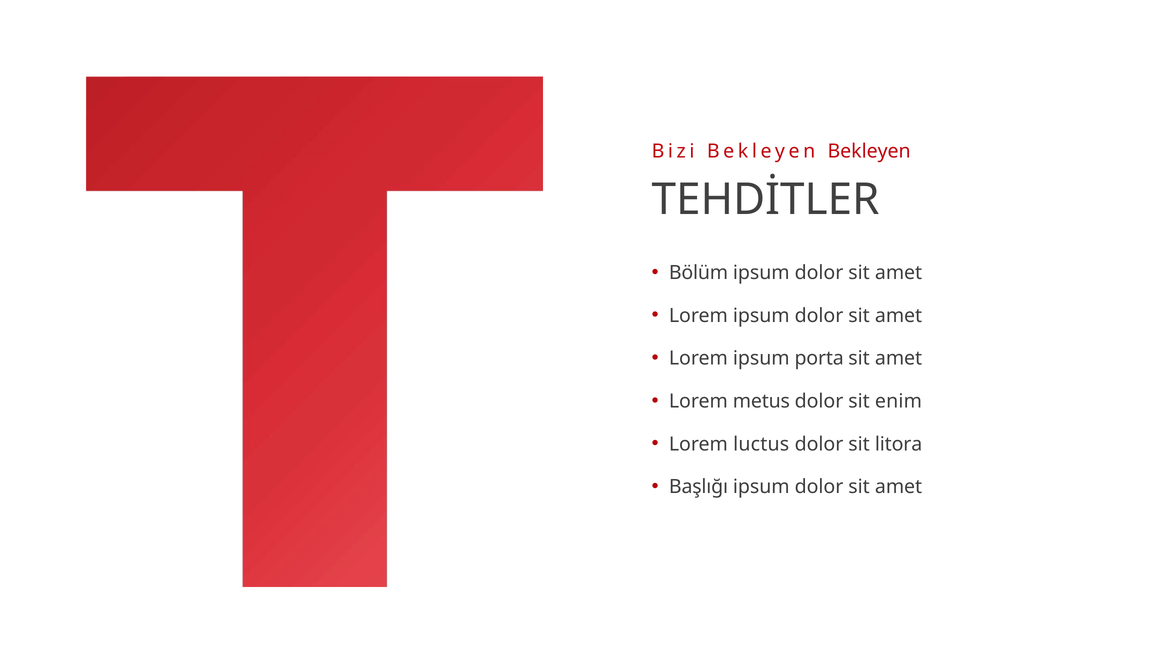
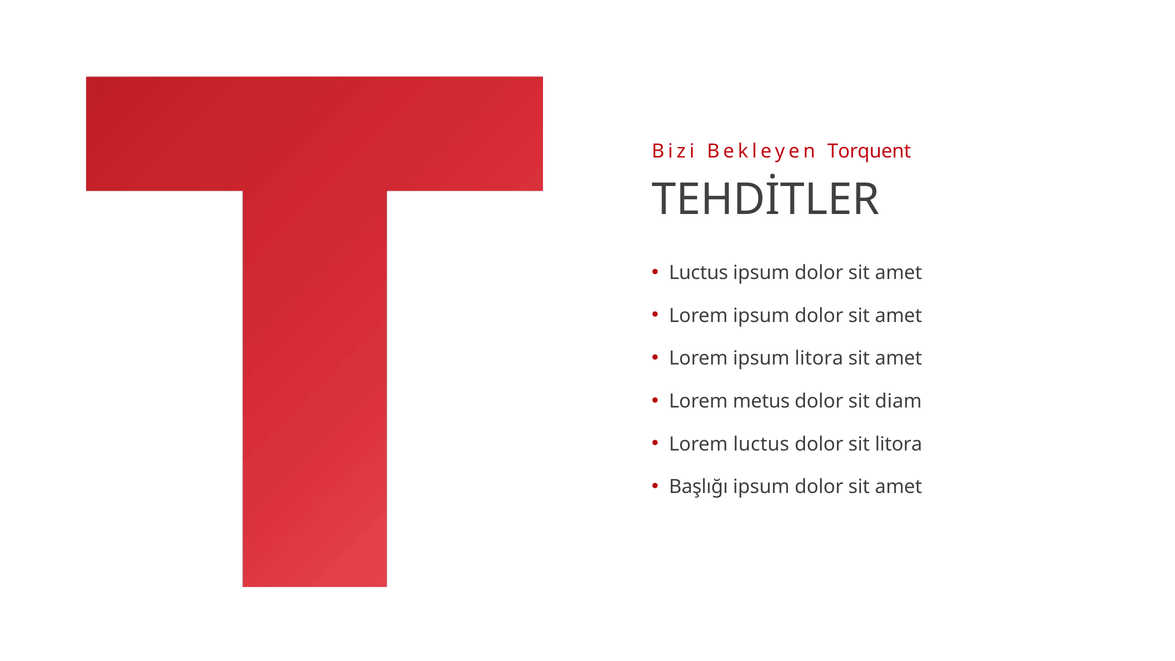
Bekleyen Bekleyen: Bekleyen -> Torquent (869, 151)
Bölüm: Bölüm -> Luctus (699, 273)
ipsum porta: porta -> litora (819, 358)
enim: enim -> diam (898, 401)
